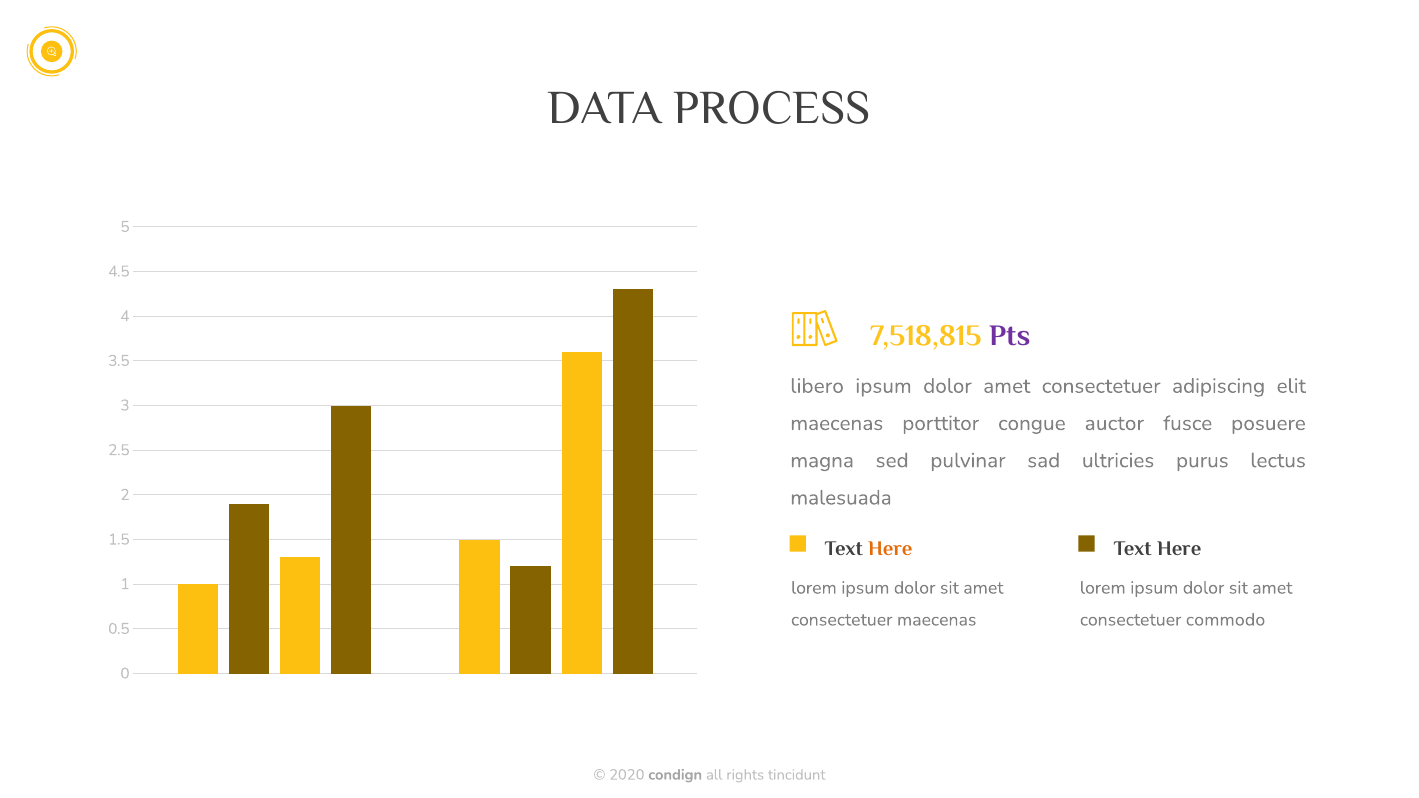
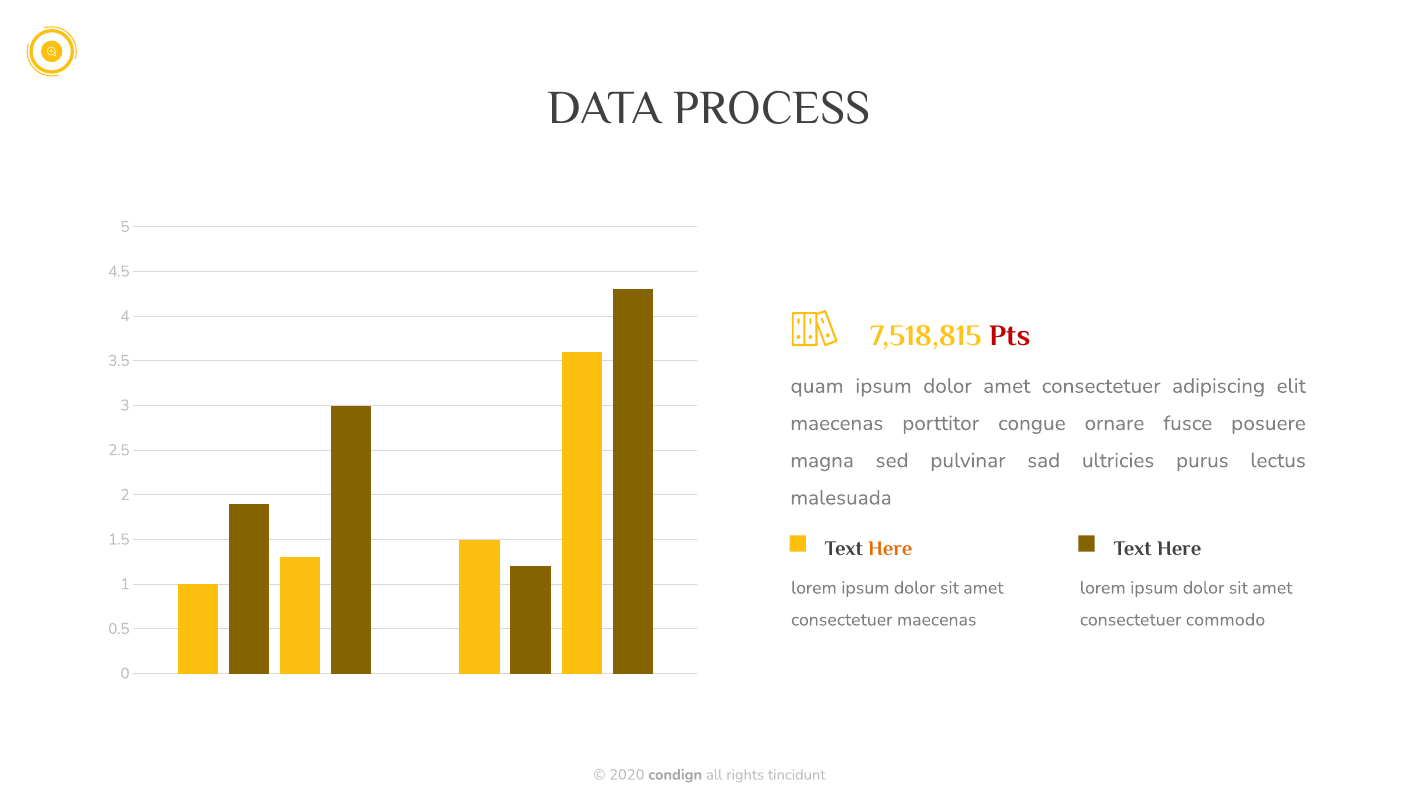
Pts colour: purple -> red (1010, 336)
libero: libero -> quam (817, 386)
auctor: auctor -> ornare (1114, 423)
